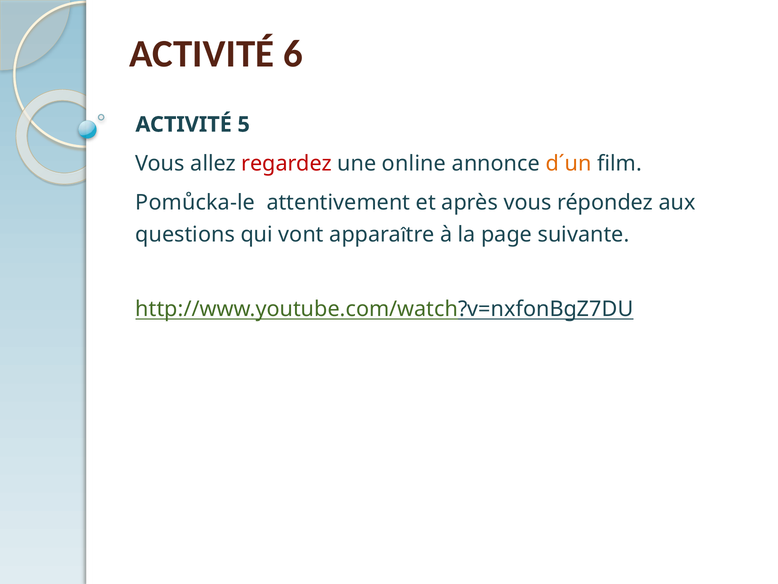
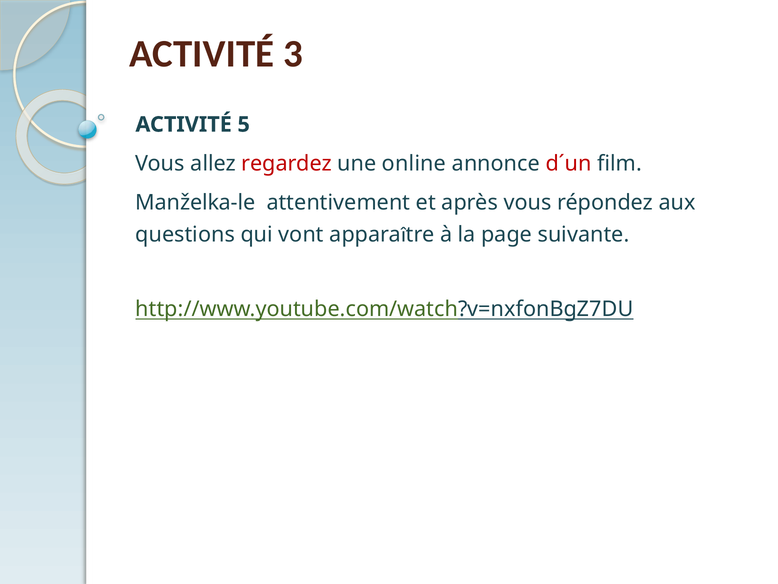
6: 6 -> 3 (293, 54)
d´un colour: orange -> red (569, 163)
Pomůcka-le: Pomůcka-le -> Manželka-le (195, 202)
